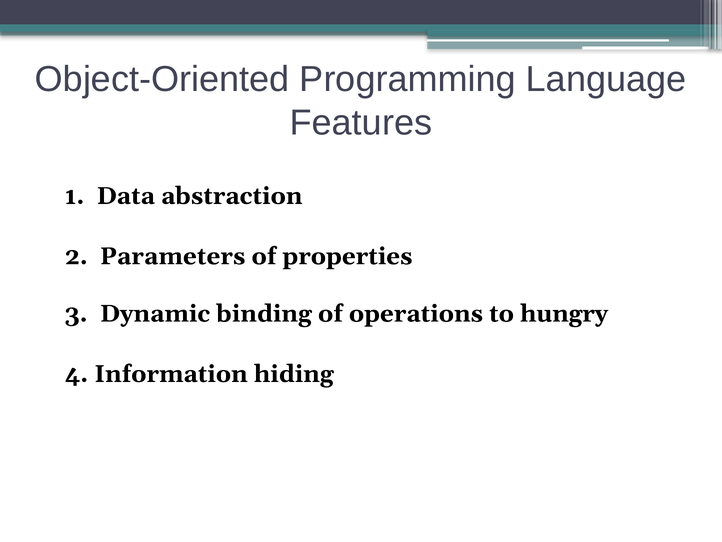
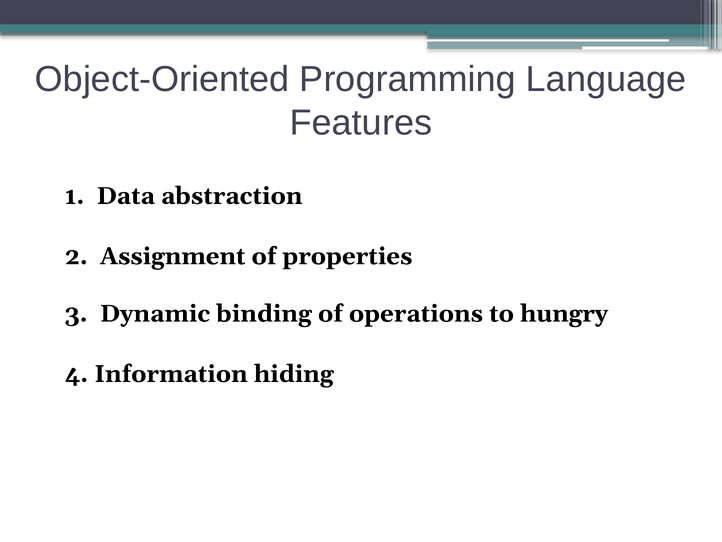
Parameters: Parameters -> Assignment (173, 256)
